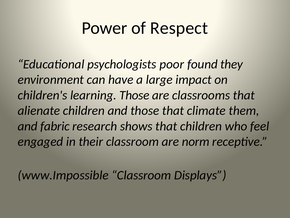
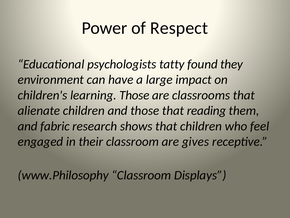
poor: poor -> tatty (172, 64)
climate: climate -> reading (206, 110)
norm: norm -> gives (196, 141)
www.Impossible: www.Impossible -> www.Philosophy (63, 175)
